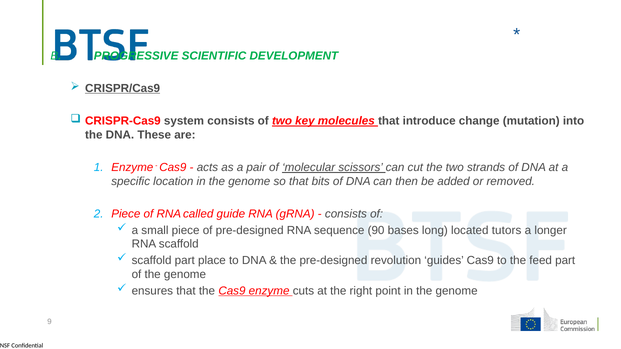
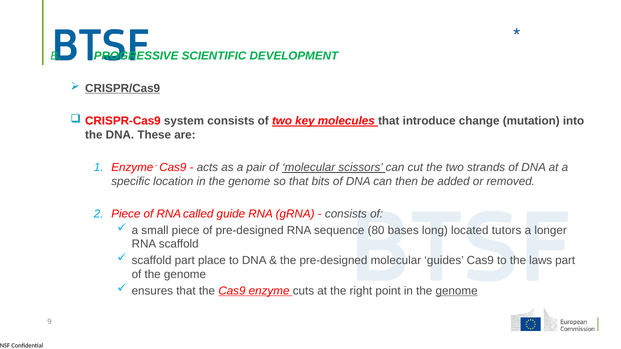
90: 90 -> 80 (376, 230)
pre-designed revolution: revolution -> molecular (396, 261)
feed: feed -> laws (541, 261)
genome underline: none -> present (457, 291)
